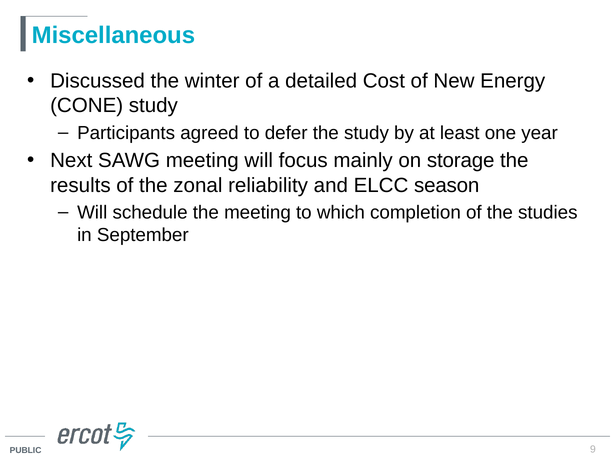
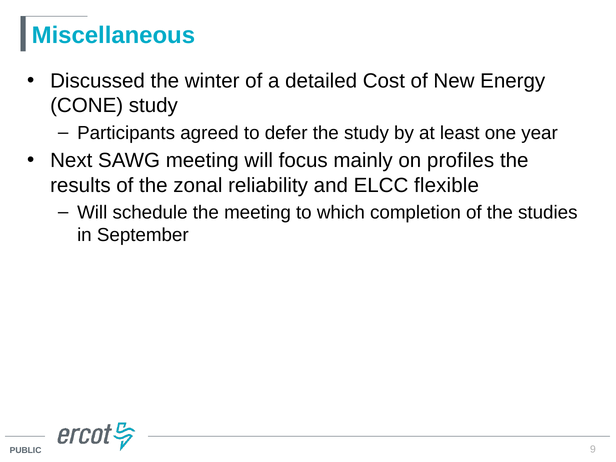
storage: storage -> profiles (461, 161)
season: season -> flexible (447, 185)
